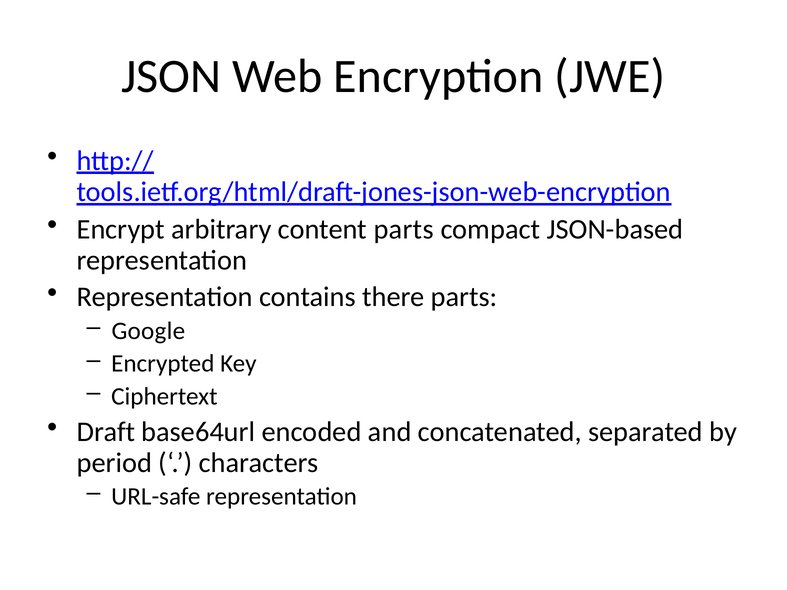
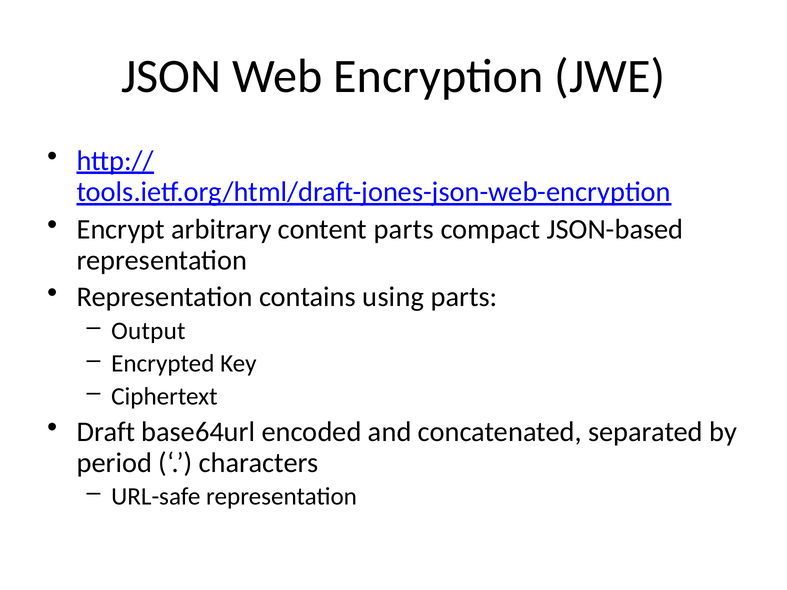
there: there -> using (393, 297)
Google: Google -> Output (148, 331)
